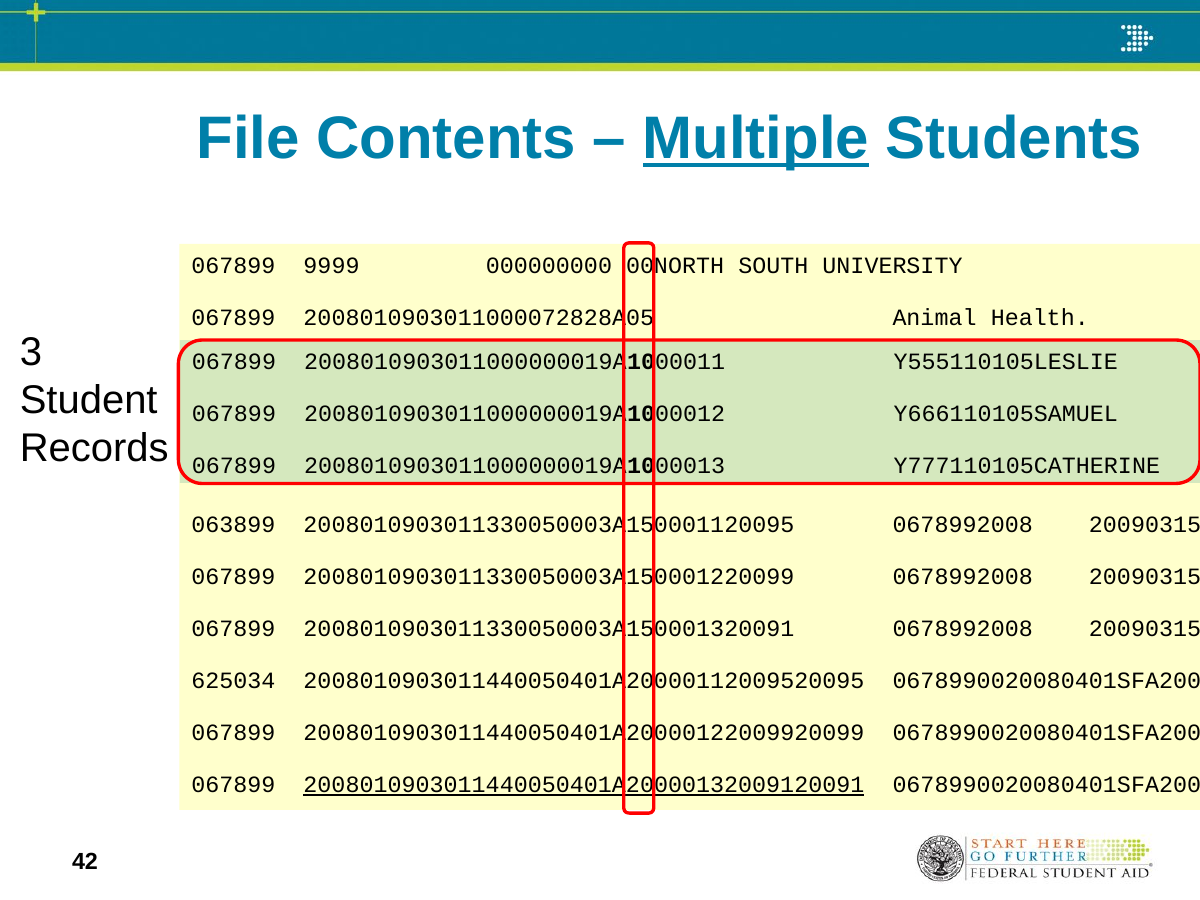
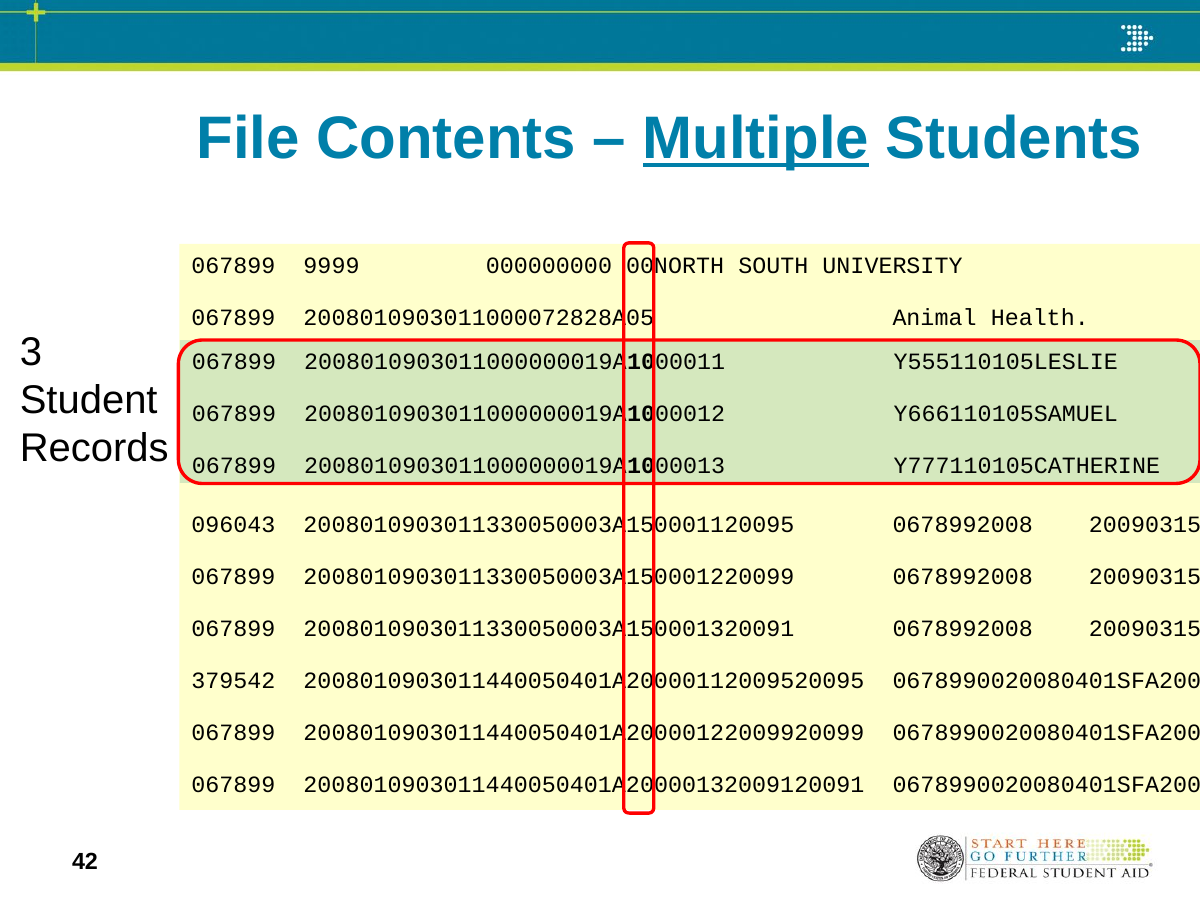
063899: 063899 -> 096043 (233, 525)
625034: 625034 -> 379542 (233, 681)
2008010903011440050401A20000132009120091 underline: present -> none (584, 785)
